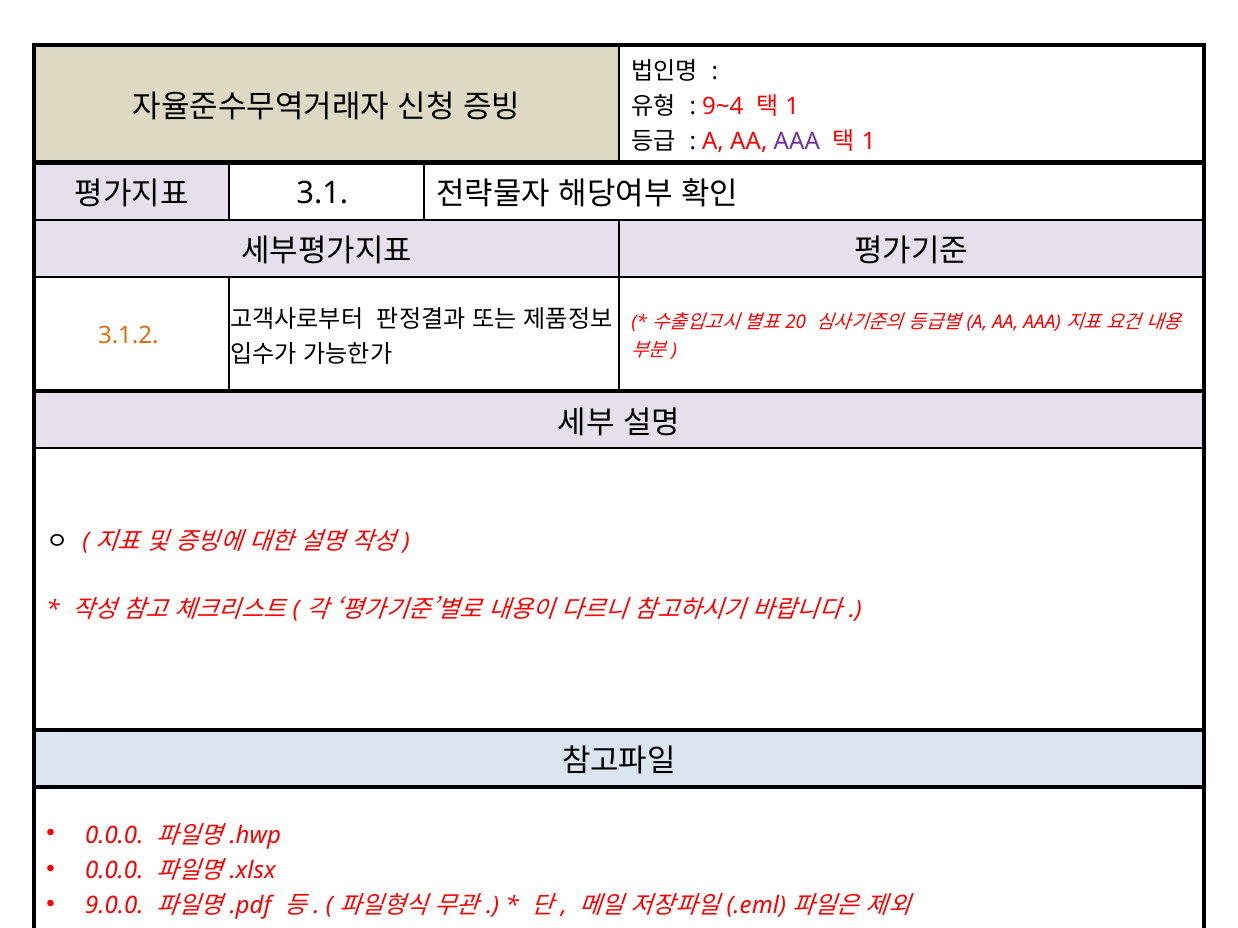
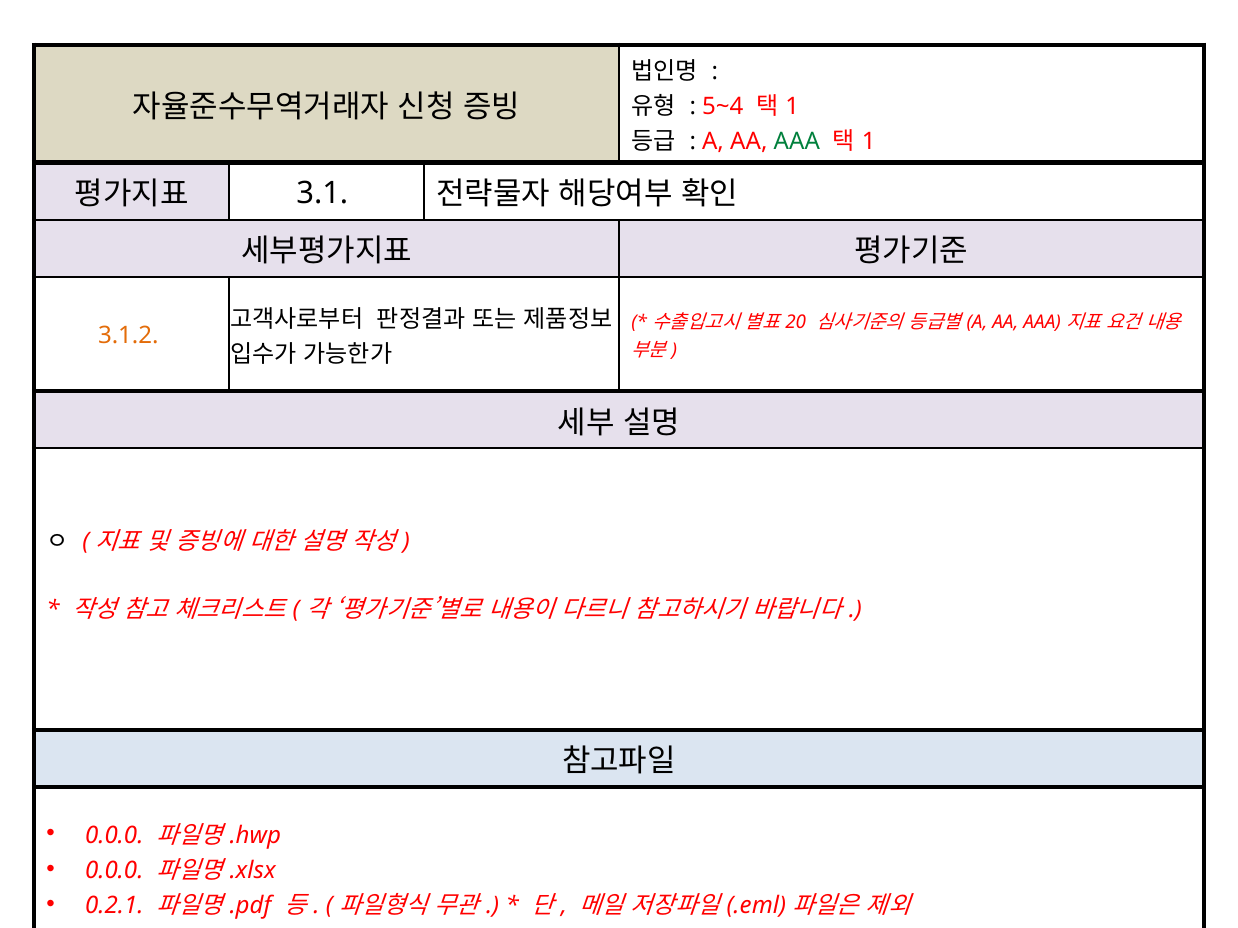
9~4: 9~4 -> 5~4 (723, 106)
AAA colour: purple -> green (797, 142)
9.0.0: 9.0.0 -> 0.2.1 (114, 906)
